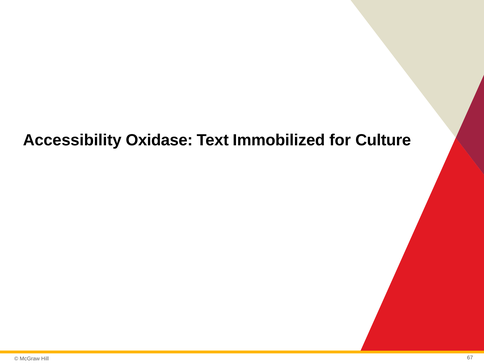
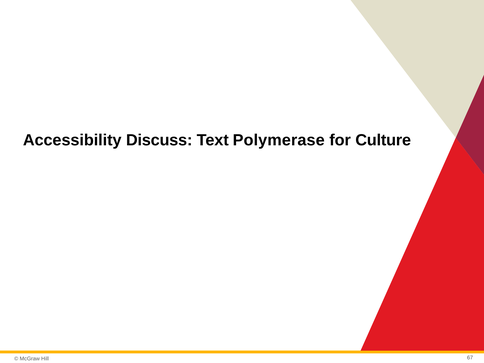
Oxidase: Oxidase -> Discuss (159, 140)
Immobilized: Immobilized -> Polymerase (279, 140)
